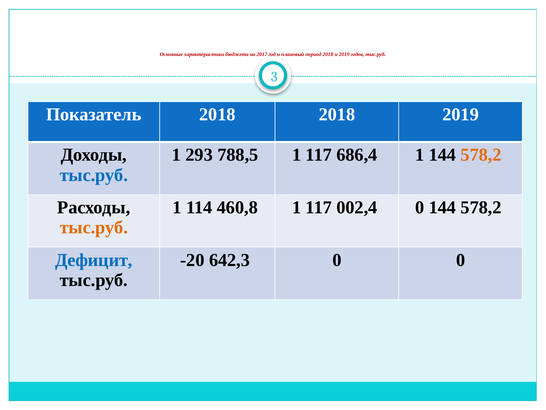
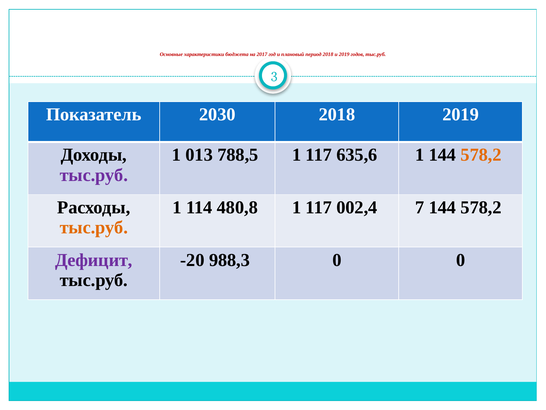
Показатель 2018: 2018 -> 2030 (217, 114)
293: 293 -> 013 (199, 155)
686,4: 686,4 -> 635,6 (357, 155)
тыс.руб colour: blue -> purple (94, 175)
460,8: 460,8 -> 480,8 (237, 207)
002,4 0: 0 -> 7 (420, 207)
Дефицит colour: blue -> purple (94, 260)
642,3: 642,3 -> 988,3 (229, 260)
